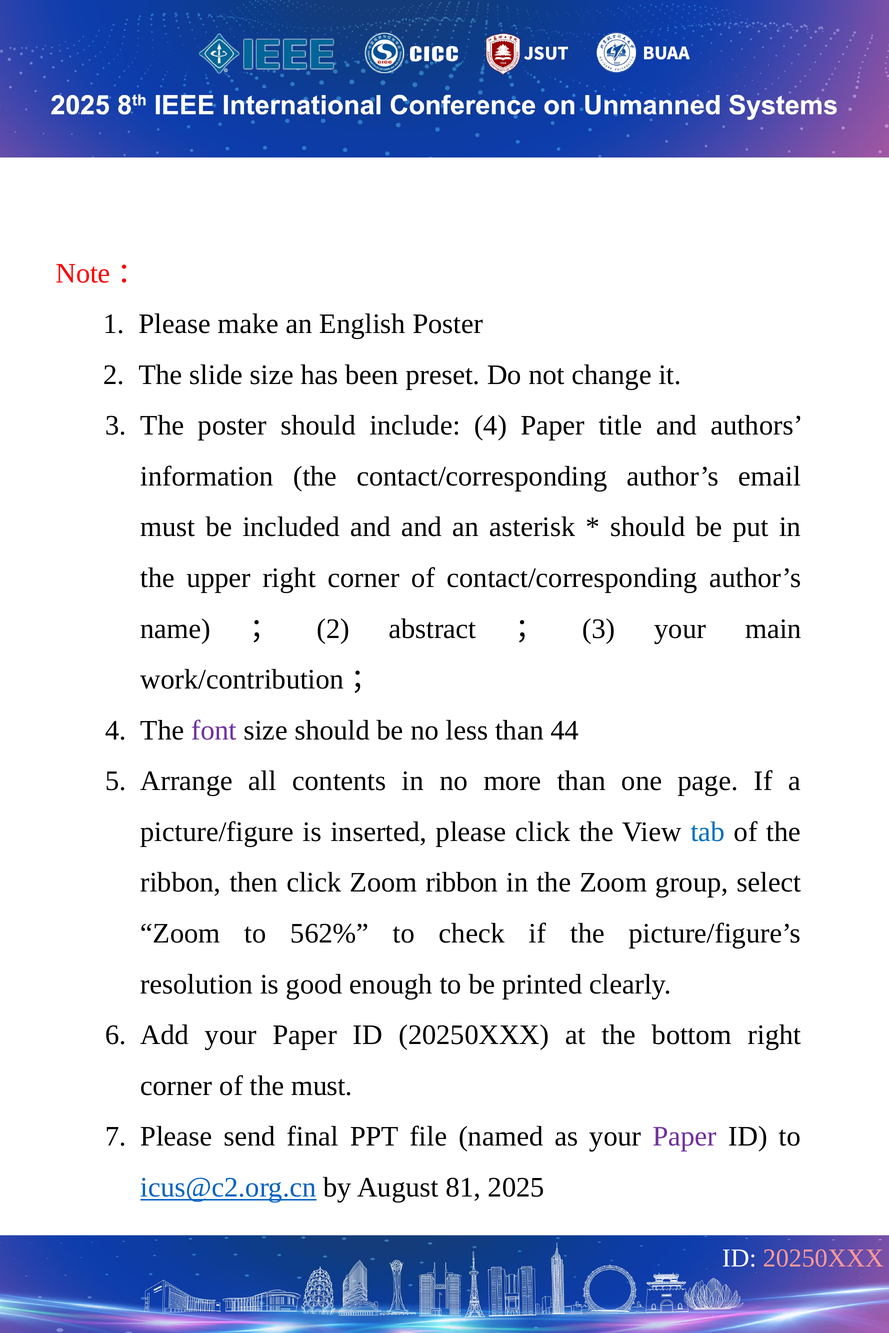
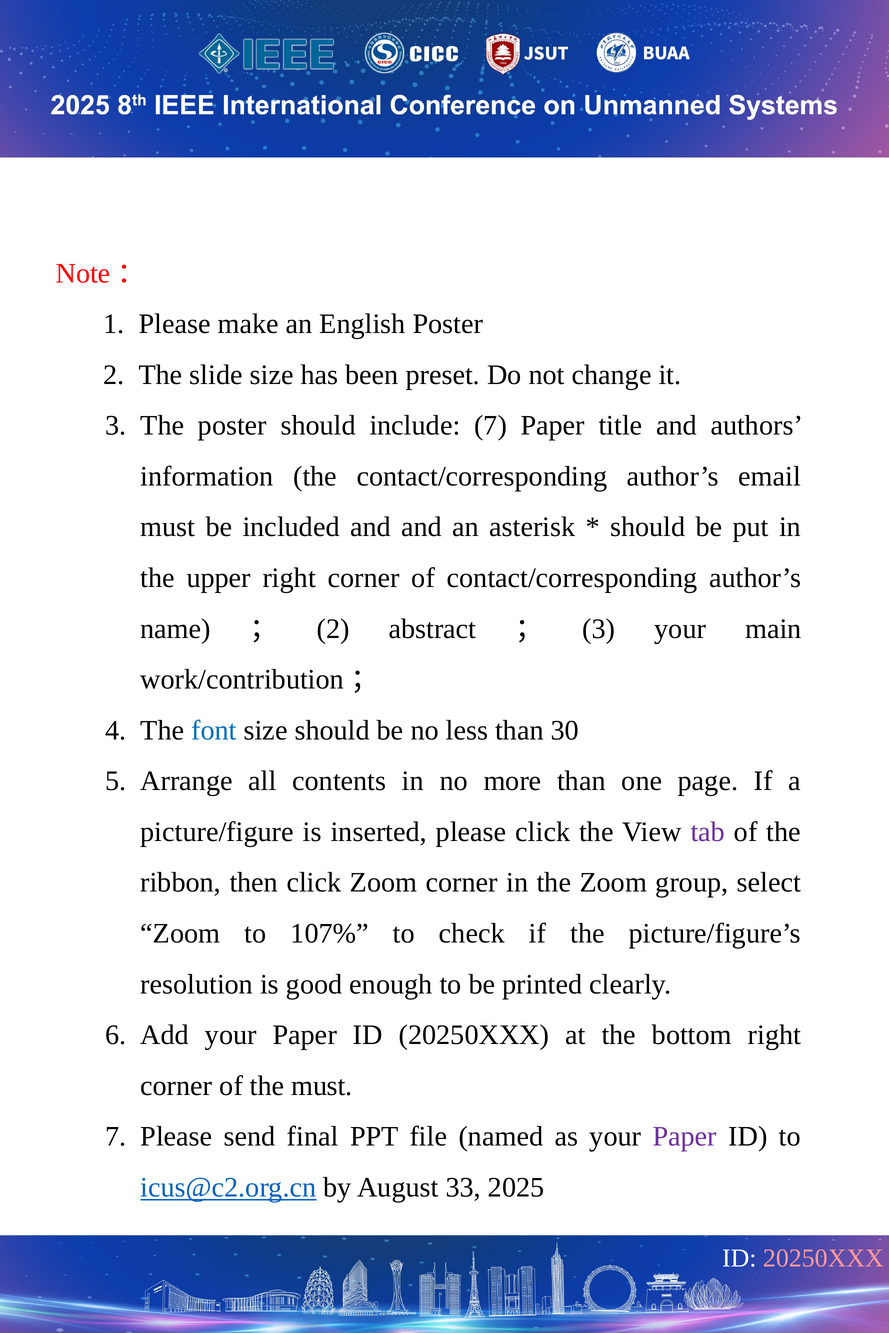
include 4: 4 -> 7 (490, 426)
font colour: purple -> blue (214, 731)
44: 44 -> 30 (565, 731)
tab colour: blue -> purple (708, 832)
Zoom ribbon: ribbon -> corner (462, 883)
562%: 562% -> 107% (330, 934)
81: 81 -> 33 (463, 1188)
